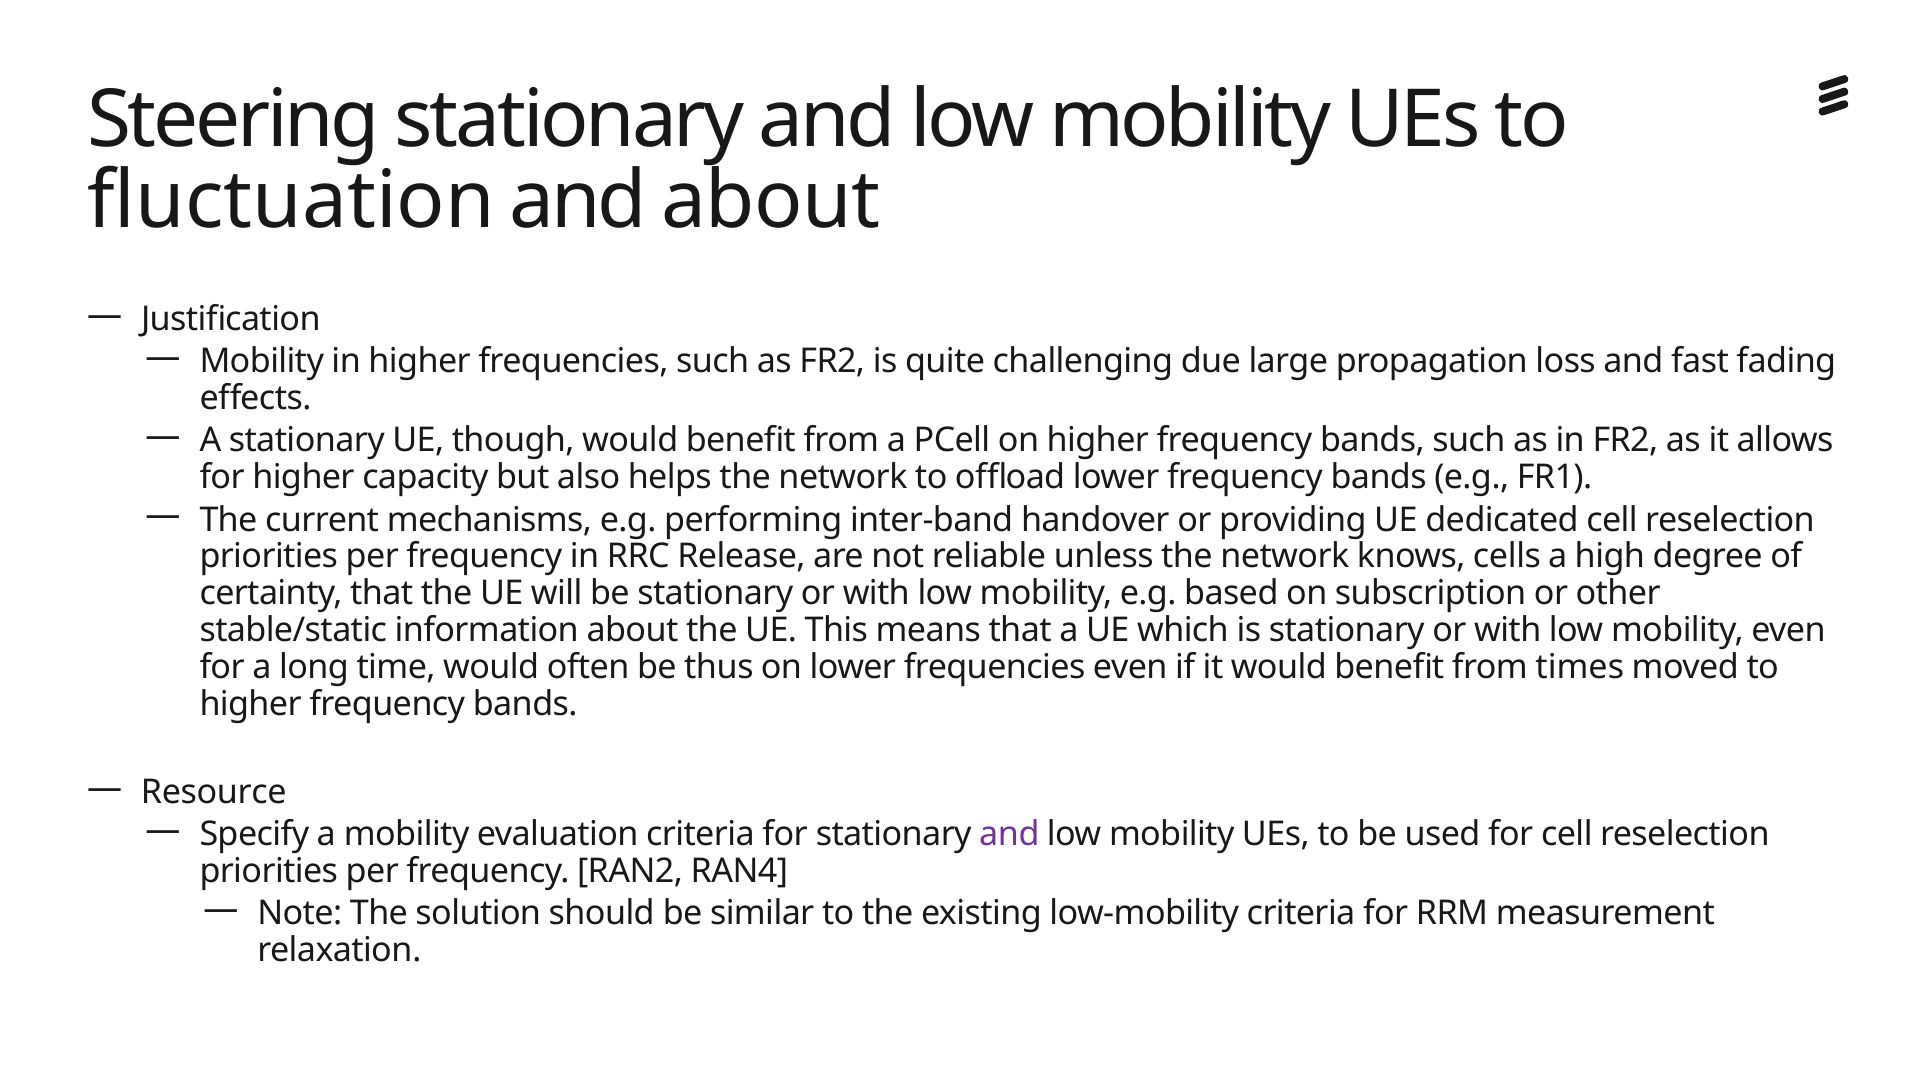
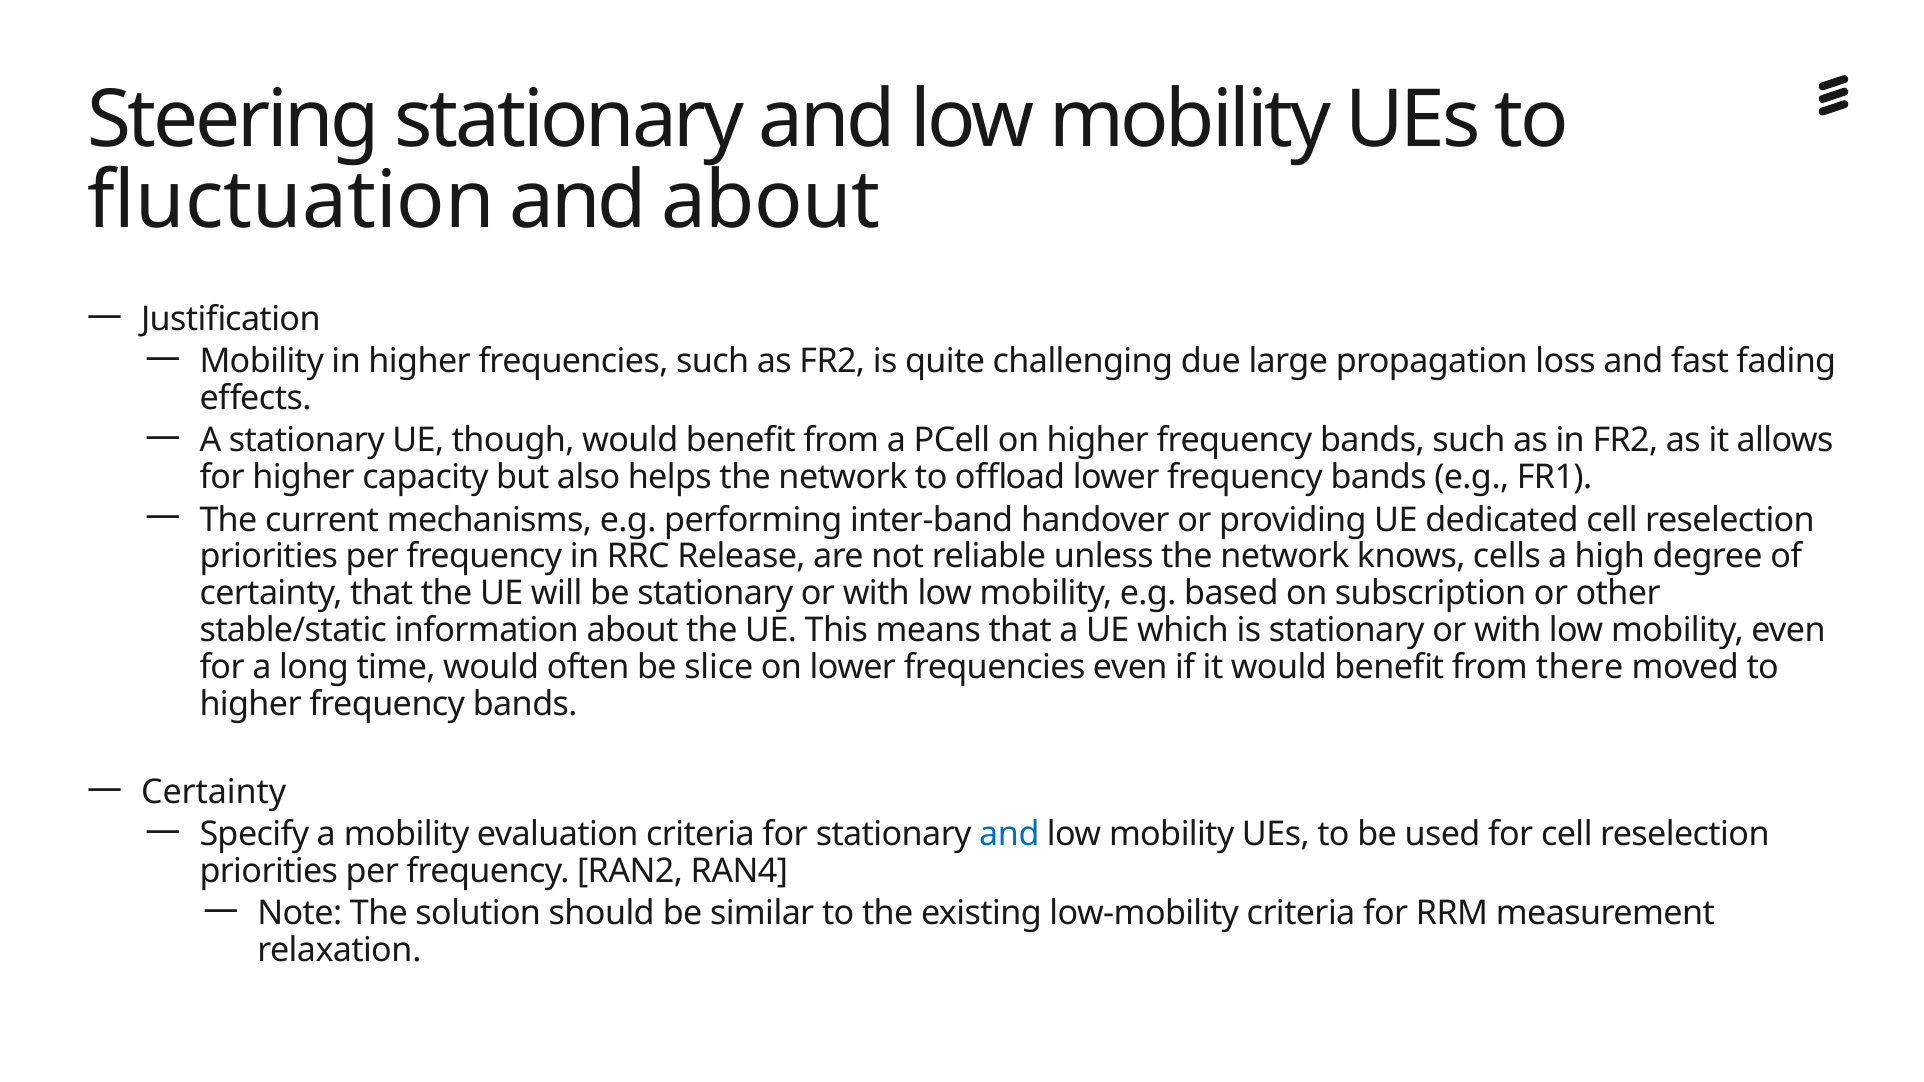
thus: thus -> slice (719, 667)
times: times -> there (1580, 667)
Resource: Resource -> Certainty (214, 792)
and colour: purple -> blue (1009, 835)
